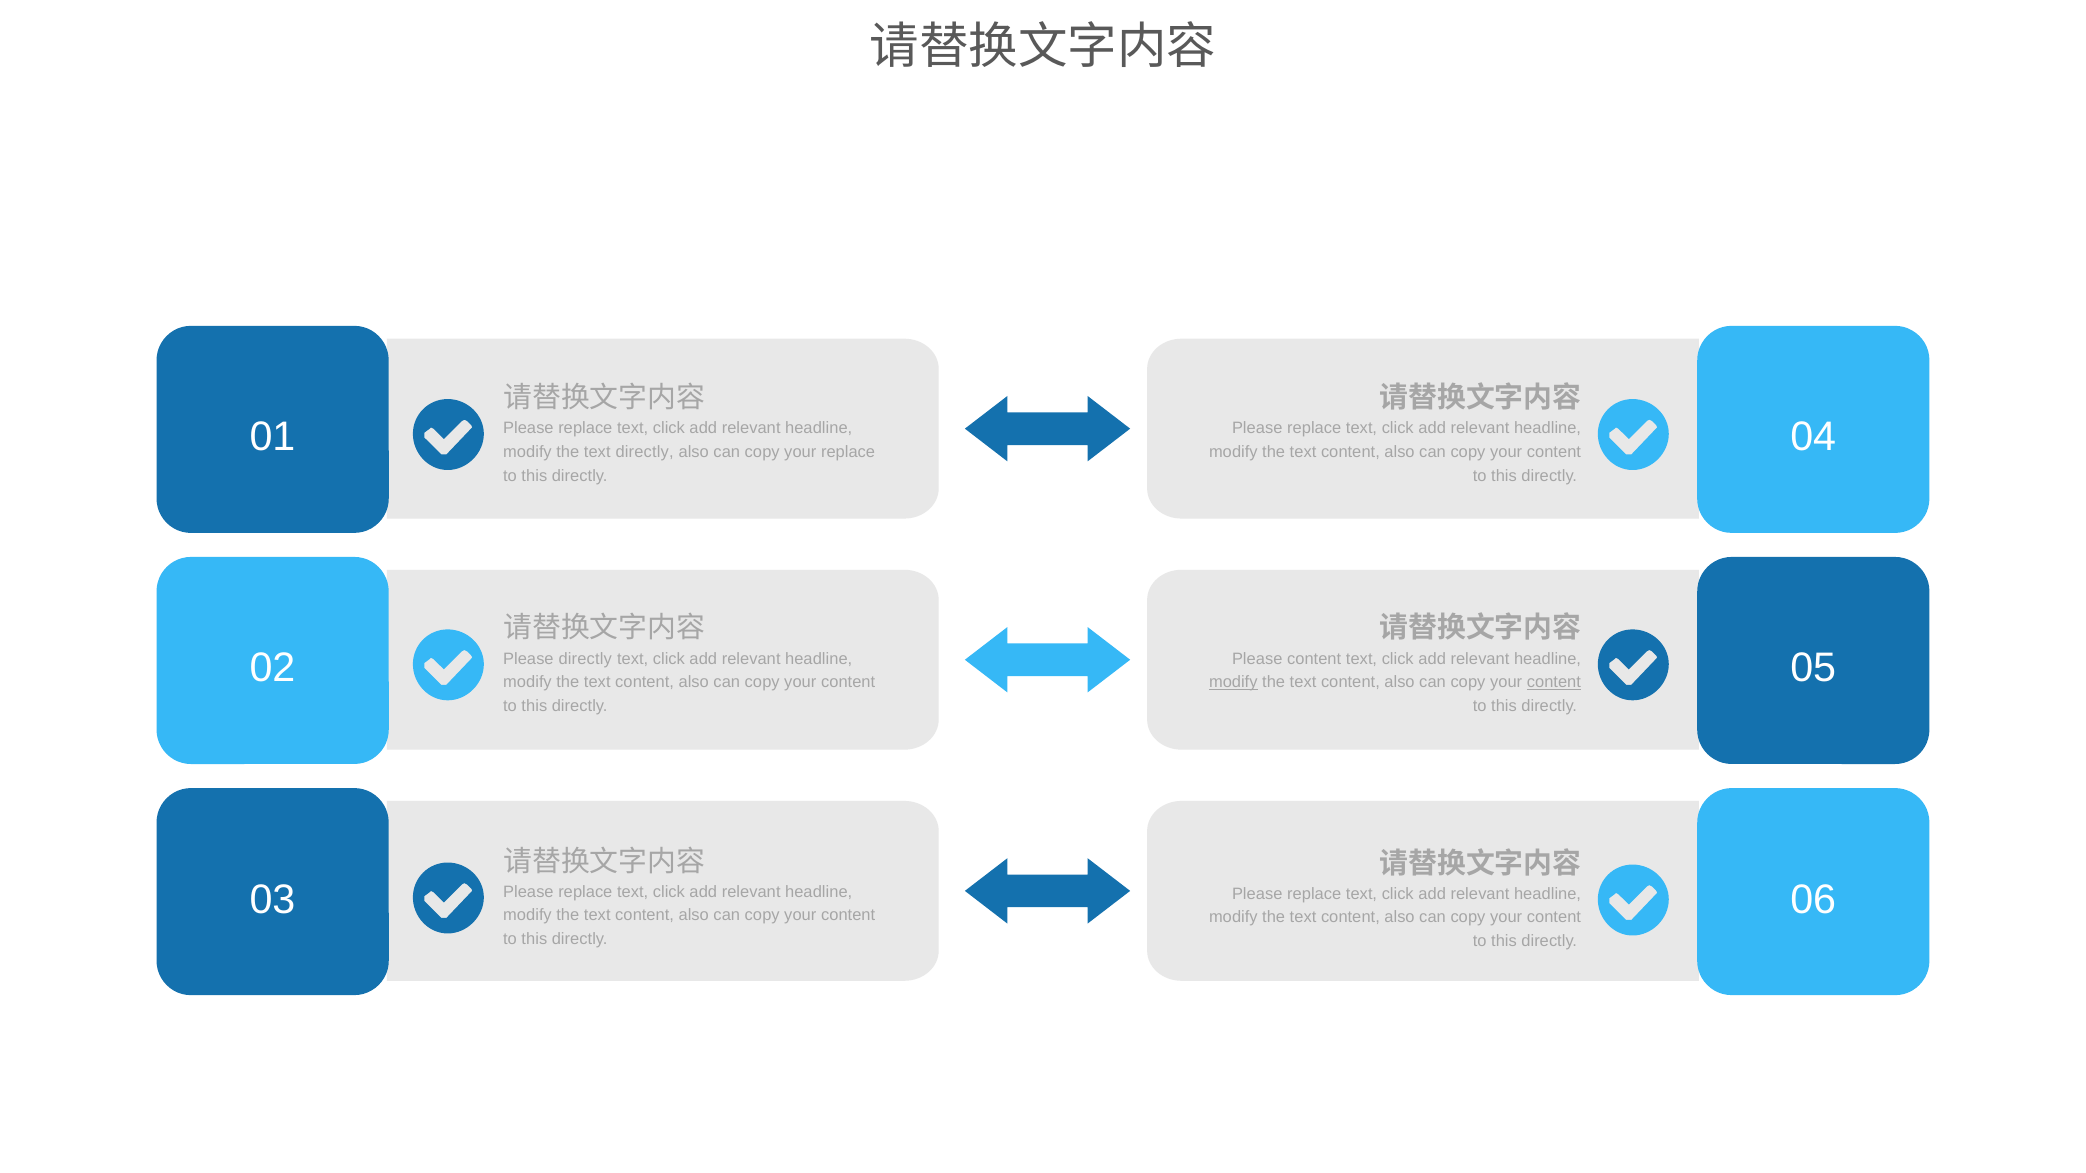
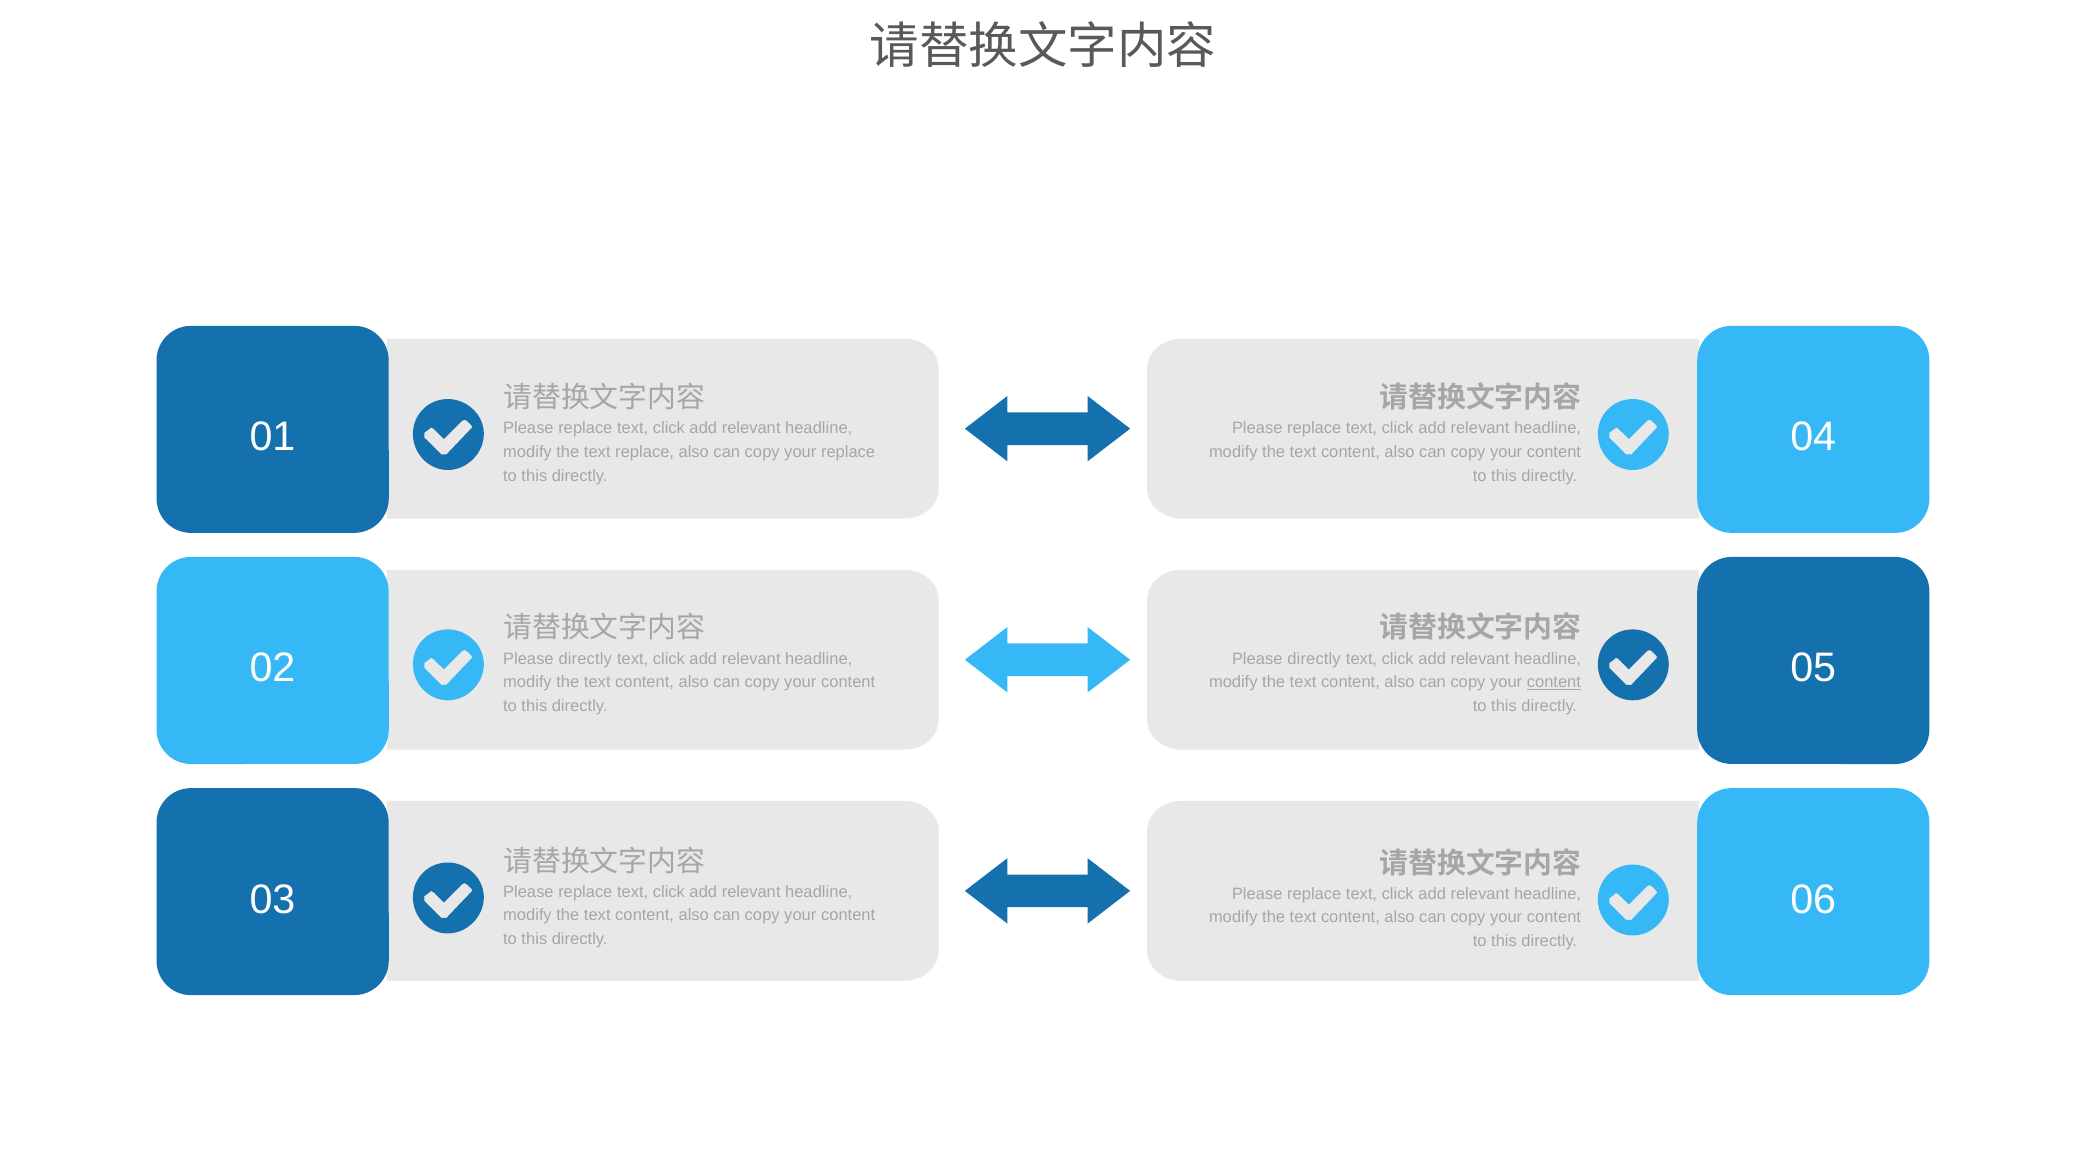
text directly: directly -> replace (645, 452)
content: content -> directly (1314, 659)
modify underline: present -> none (1233, 683)
